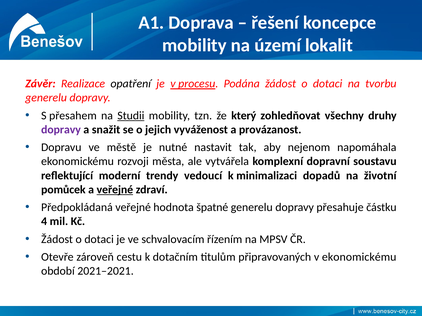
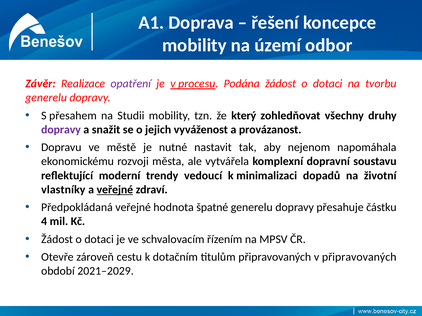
lokalit: lokalit -> odbor (329, 45)
opatření colour: black -> purple (131, 84)
Studii underline: present -> none (131, 116)
pomůcek: pomůcek -> vlastníky (63, 190)
v ekonomickému: ekonomickému -> připravovaných (359, 257)
2021–2021: 2021–2021 -> 2021–2029 (106, 271)
